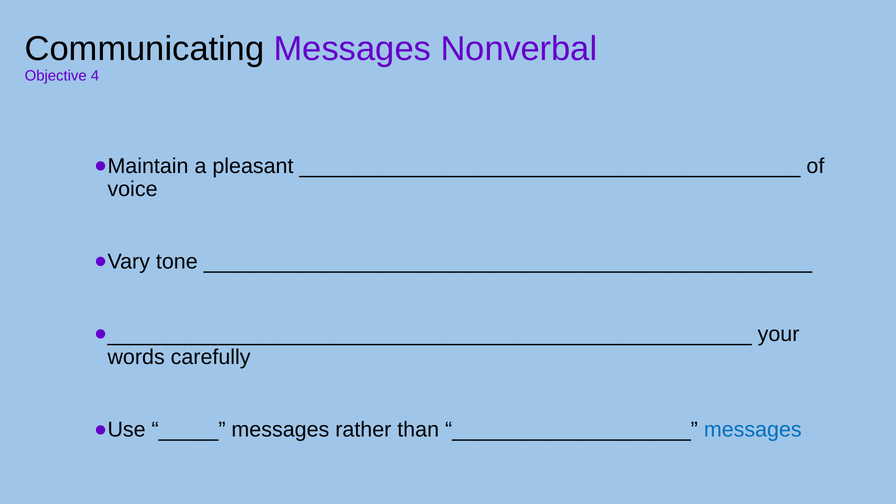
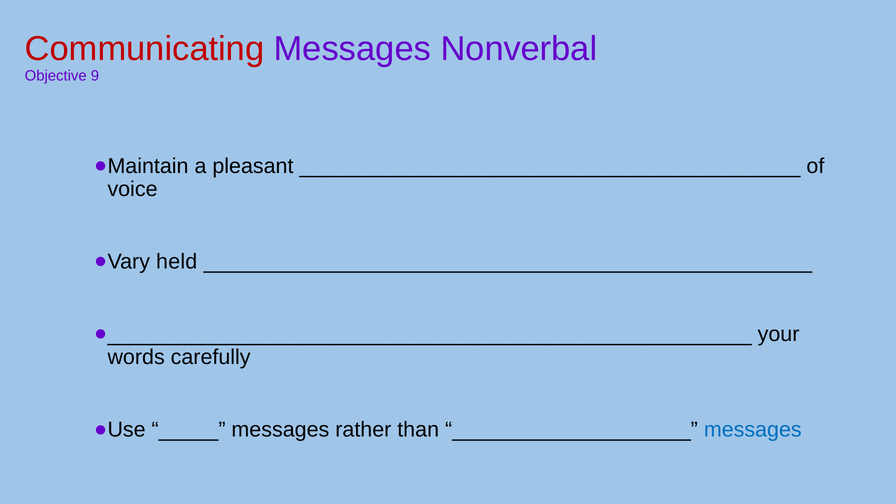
Communicating colour: black -> red (145, 49)
4: 4 -> 9 (95, 76)
tone: tone -> held (177, 262)
